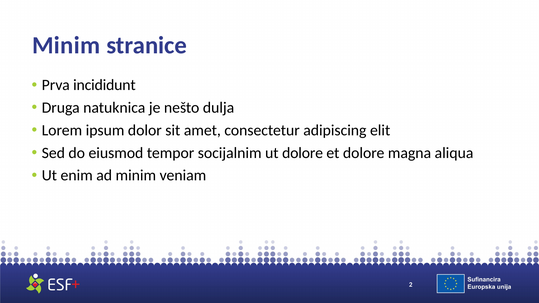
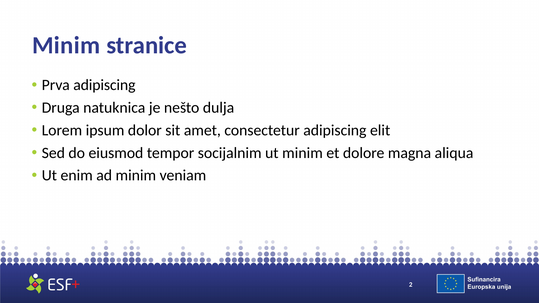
Prva incididunt: incididunt -> adipiscing (104, 85)
ut dolore: dolore -> minim (302, 153)
